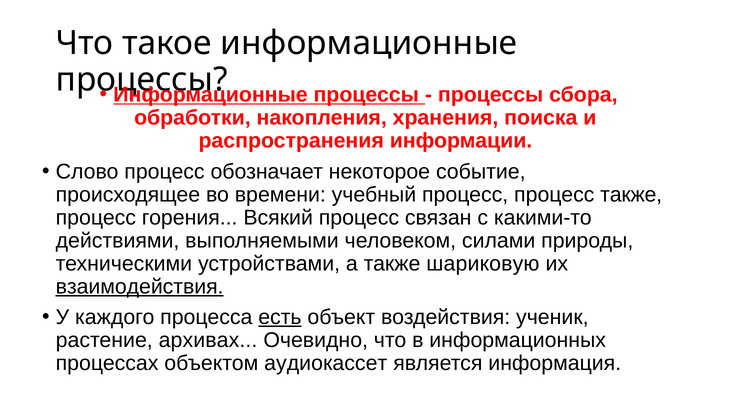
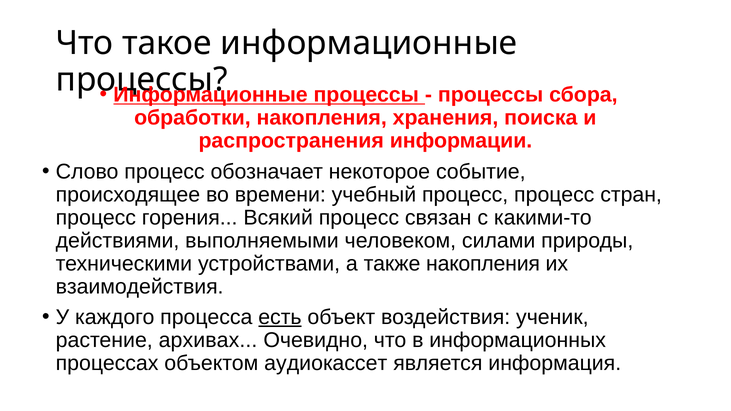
процесс также: также -> стран (631, 195)
также шариковую: шариковую -> накопления (483, 264)
взаимодействия underline: present -> none (140, 287)
